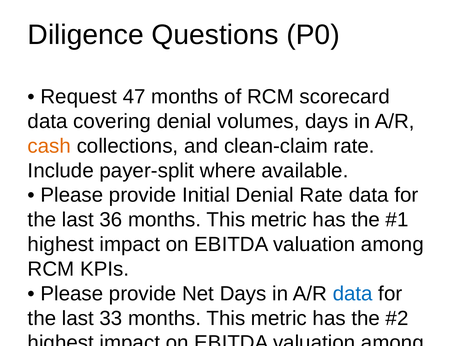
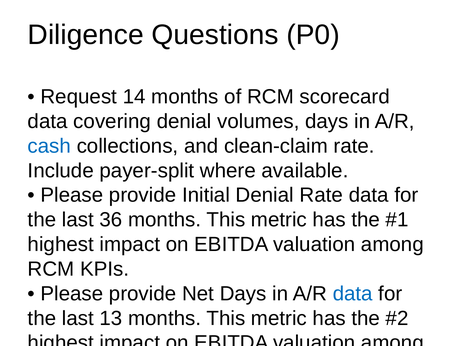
47: 47 -> 14 (134, 97)
cash colour: orange -> blue (49, 146)
33: 33 -> 13 (111, 319)
